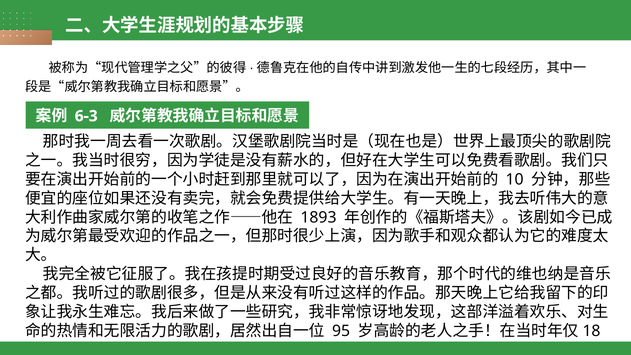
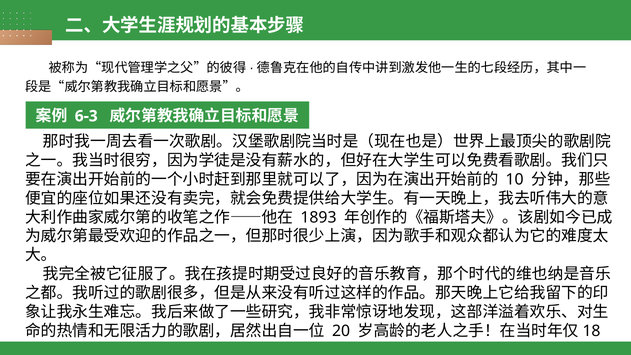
95: 95 -> 20 (341, 331)
